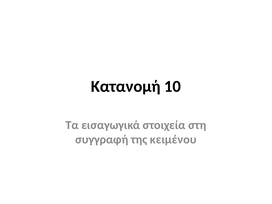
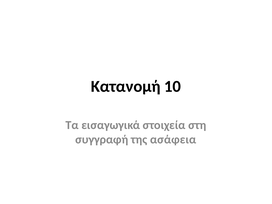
κειμένου: κειμένου -> ασάφεια (173, 140)
